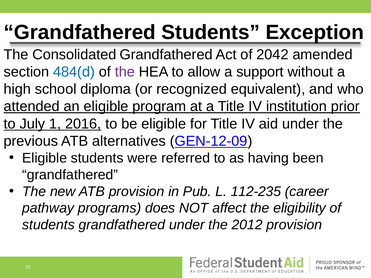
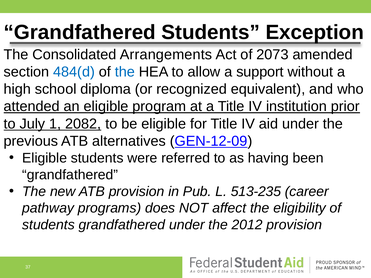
Consolidated Grandfathered: Grandfathered -> Arrangements (166, 55)
2042: 2042 -> 2073 (272, 55)
the colour: purple -> blue (125, 72)
2016: 2016 -> 2082 (83, 124)
112-235: 112-235 -> 513-235 (256, 192)
